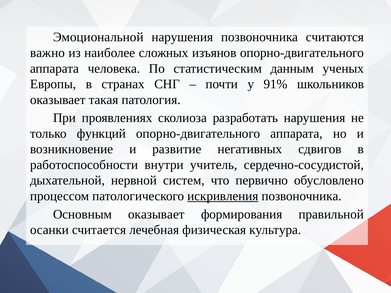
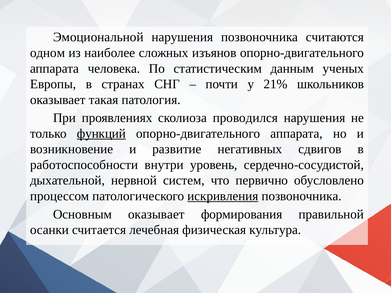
важно: важно -> одном (48, 53)
91%: 91% -> 21% (276, 84)
разработать: разработать -> проводился (245, 118)
функций underline: none -> present (101, 134)
учитель: учитель -> уровень (214, 165)
